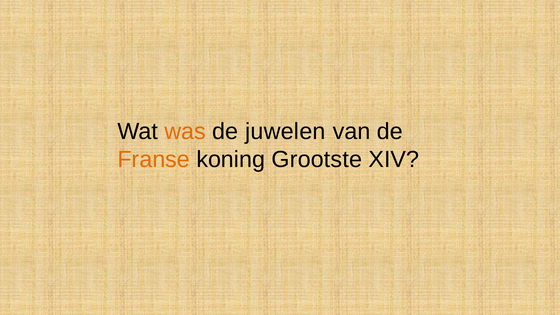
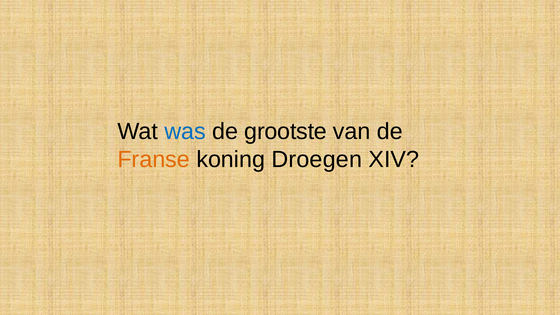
was colour: orange -> blue (185, 132)
juwelen: juwelen -> grootste (286, 132)
Grootste: Grootste -> Droegen (317, 160)
